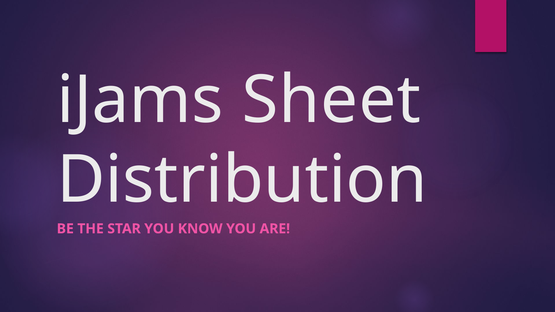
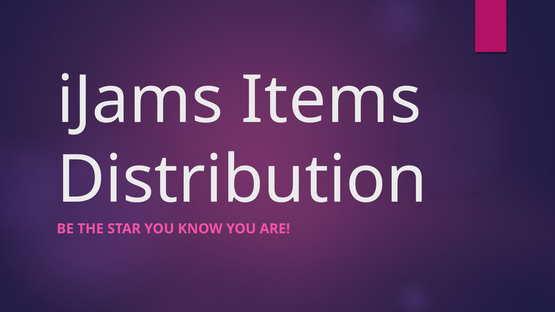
Sheet: Sheet -> Items (331, 100)
